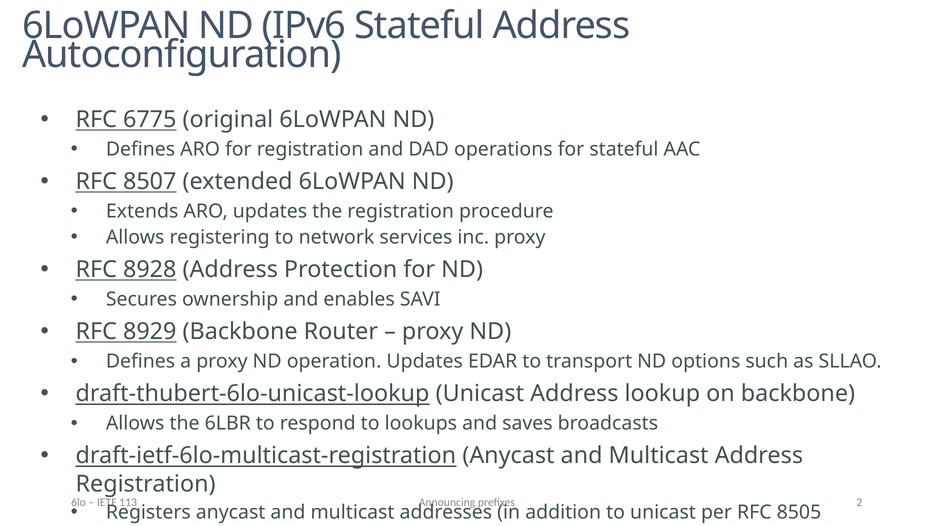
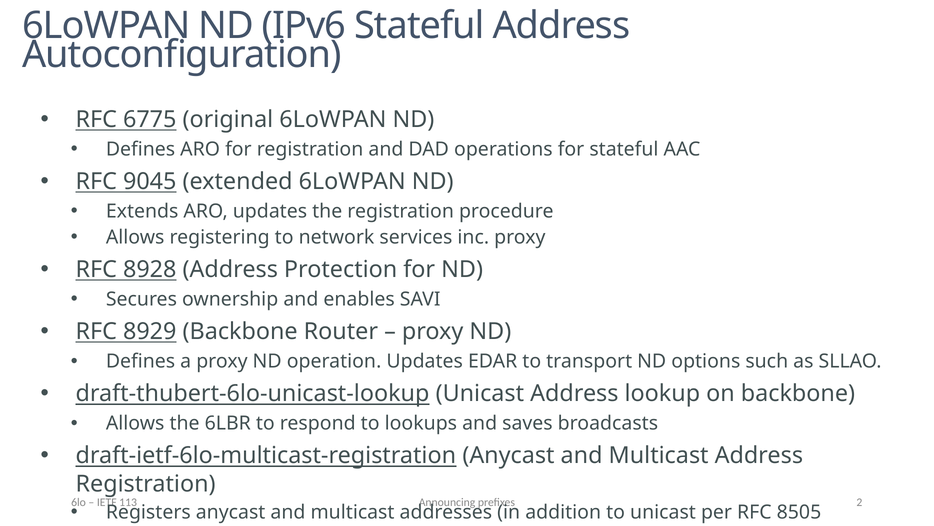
8507: 8507 -> 9045 (150, 181)
